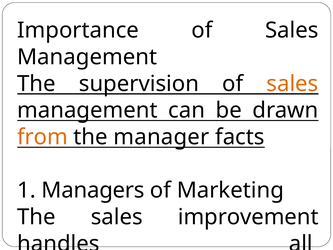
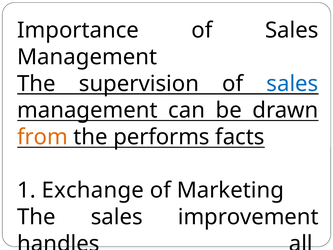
sales colour: orange -> blue (292, 84)
manager: manager -> performs (161, 137)
Managers: Managers -> Exchange (93, 190)
